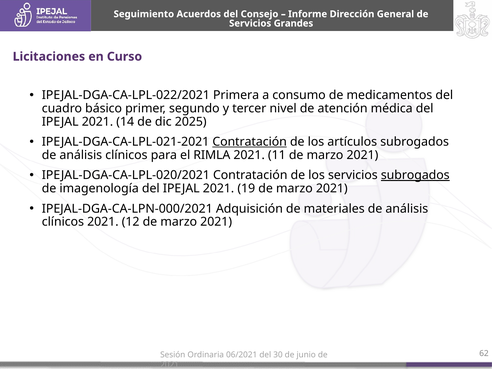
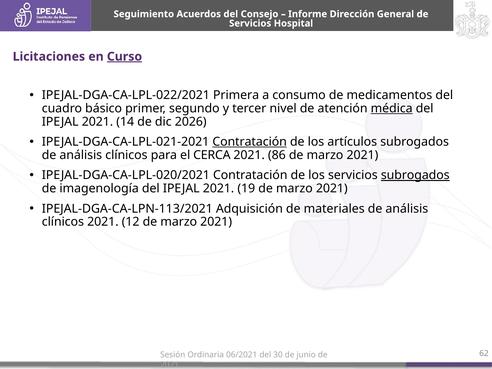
Grandes: Grandes -> Hospital (293, 23)
Curso underline: none -> present (124, 57)
médica underline: none -> present (392, 108)
2025: 2025 -> 2026 (191, 122)
RIMLA: RIMLA -> CERCA (212, 155)
11: 11 -> 86 (277, 155)
IPEJAL-DGA-CA-LPN-000/2021: IPEJAL-DGA-CA-LPN-000/2021 -> IPEJAL-DGA-CA-LPN-113/2021 (127, 209)
